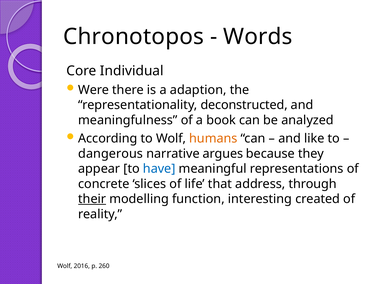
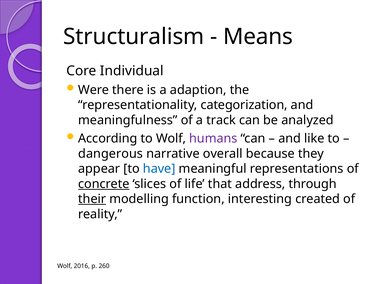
Chronotopos: Chronotopos -> Structuralism (134, 37)
Words: Words -> Means (258, 37)
deconstructed: deconstructed -> categorization (244, 105)
book: book -> track (221, 120)
humans colour: orange -> purple (213, 138)
argues: argues -> overall (223, 153)
concrete underline: none -> present (104, 184)
